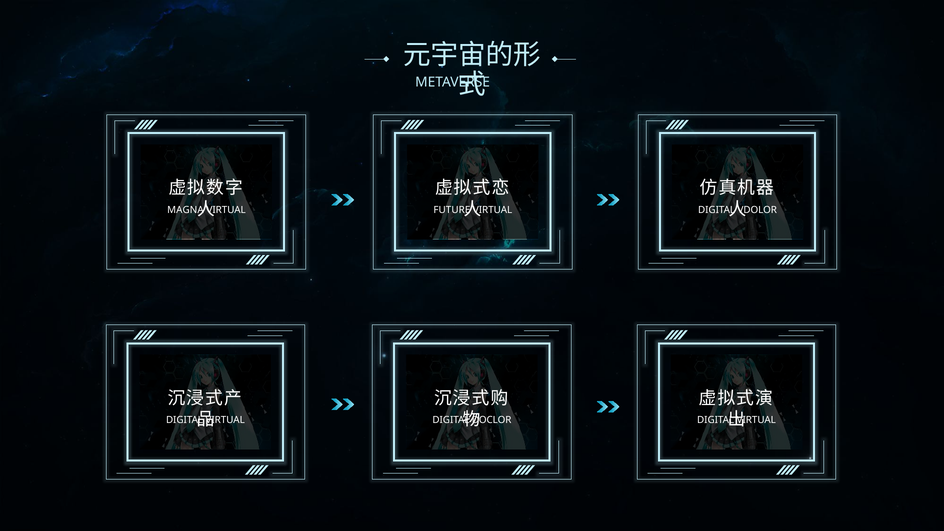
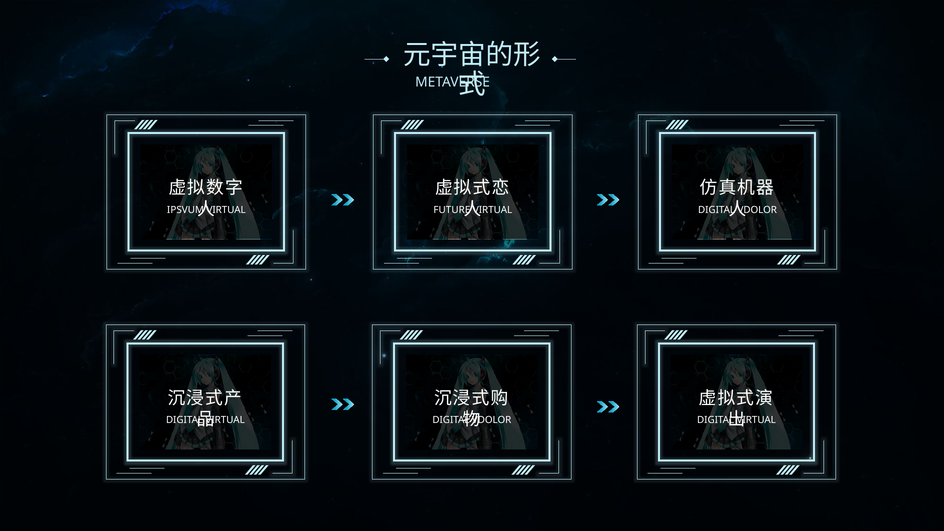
MAGNA: MAGNA -> IPSVUM (185, 210)
DOCLOR: DOCLOR -> VDOLOR (492, 420)
